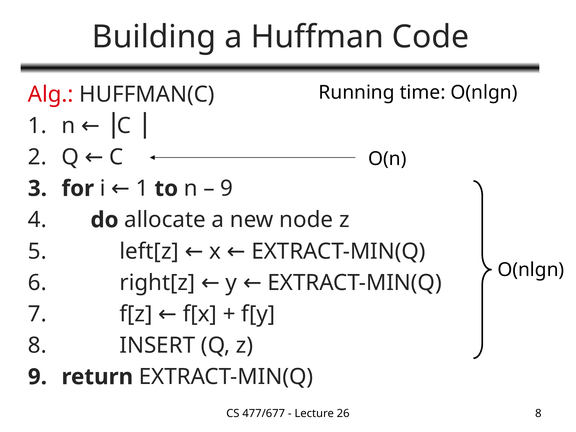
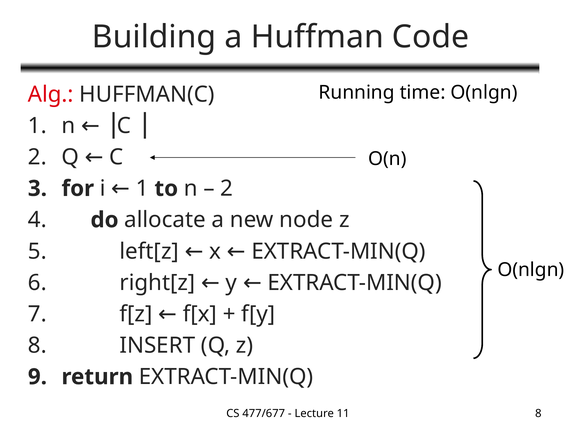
9: 9 -> 2 (227, 189)
26: 26 -> 11 (343, 413)
